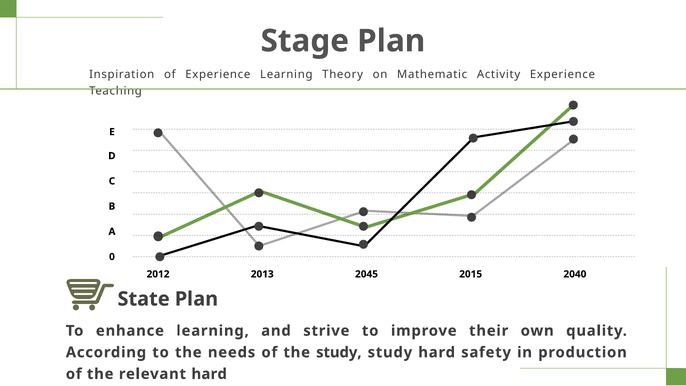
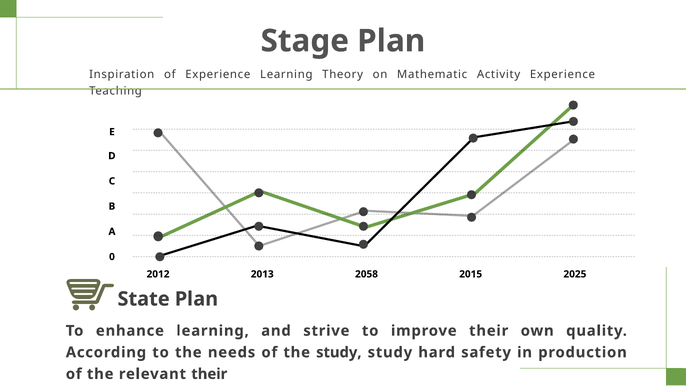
2045: 2045 -> 2058 (366, 274)
2040: 2040 -> 2025 (575, 274)
relevant hard: hard -> their (209, 374)
